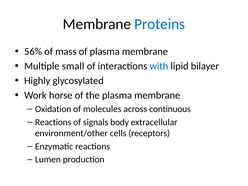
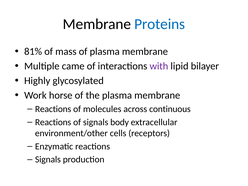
56%: 56% -> 81% (33, 52)
small: small -> came (73, 66)
with colour: blue -> purple (159, 66)
Oxidation: Oxidation -> Reactions (53, 109)
Lumen: Lumen -> Signals (48, 160)
